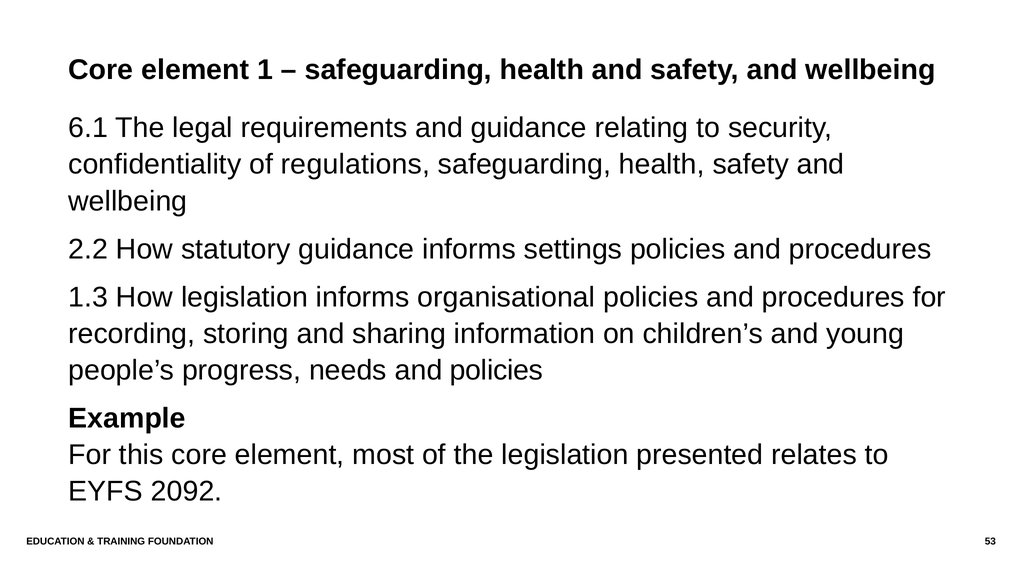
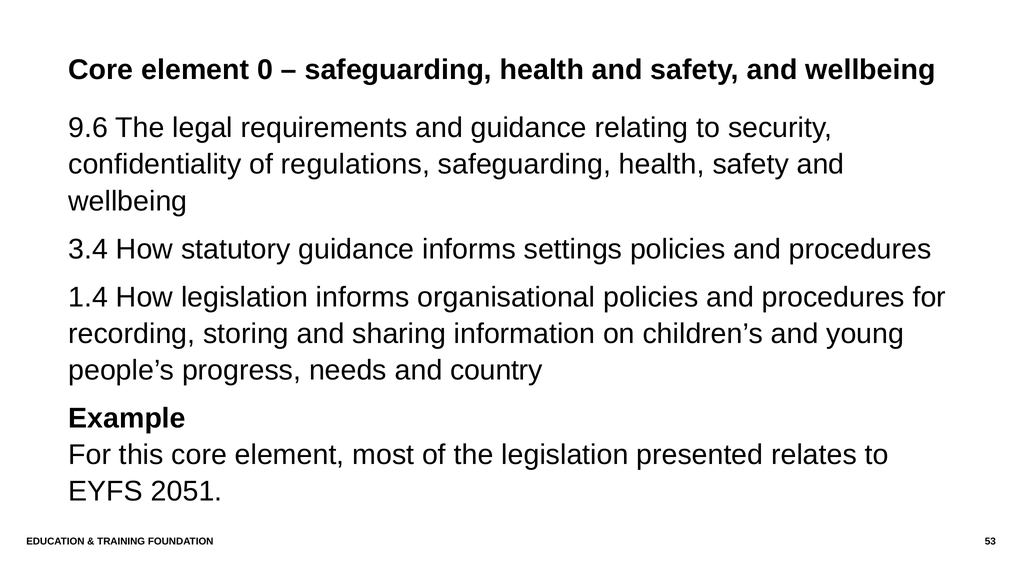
1: 1 -> 0 (265, 70)
6.1: 6.1 -> 9.6 (88, 128)
2.2: 2.2 -> 3.4 (88, 249)
1.3: 1.3 -> 1.4 (88, 297)
and policies: policies -> country (496, 371)
2092: 2092 -> 2051 (187, 492)
